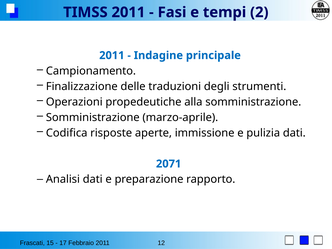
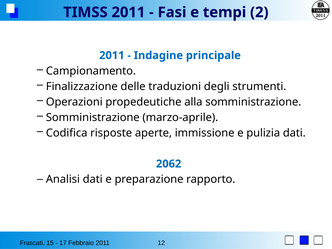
2071: 2071 -> 2062 (169, 164)
